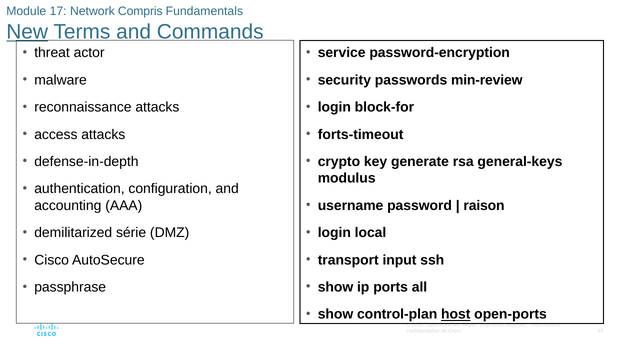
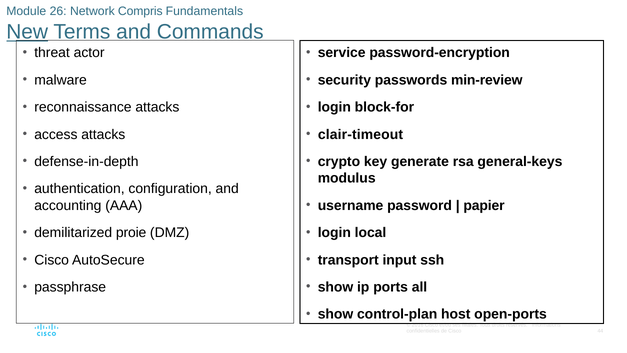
17: 17 -> 26 (58, 11)
forts-timeout: forts-timeout -> clair-timeout (361, 134)
raison: raison -> papier (484, 205)
série: série -> proie (131, 233)
host underline: present -> none (456, 314)
